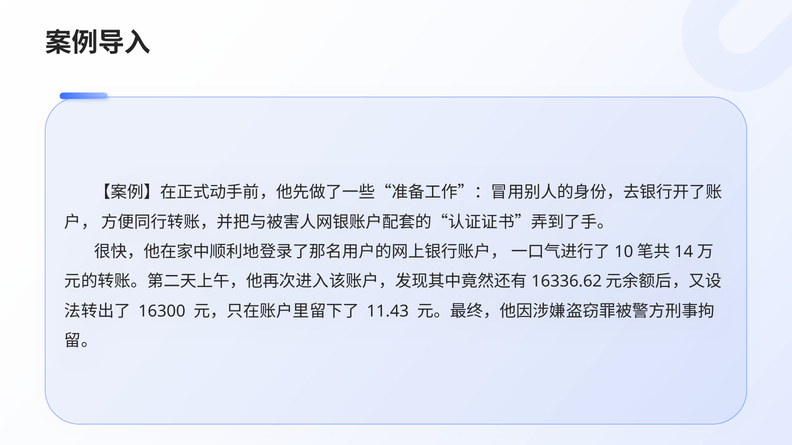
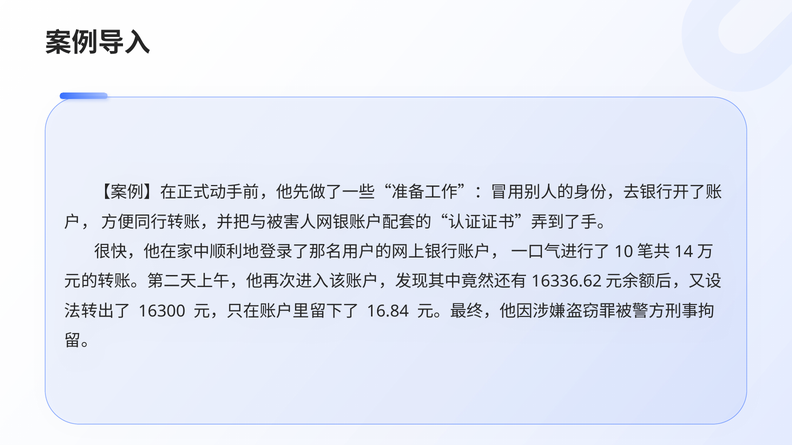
11.43: 11.43 -> 16.84 (388, 311)
